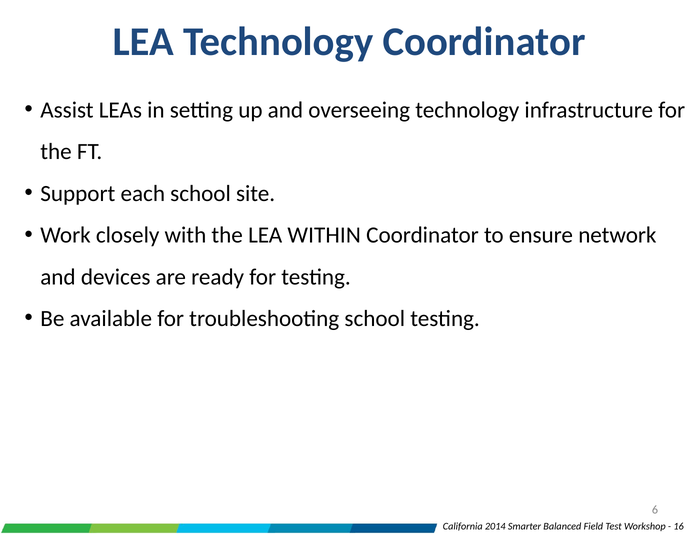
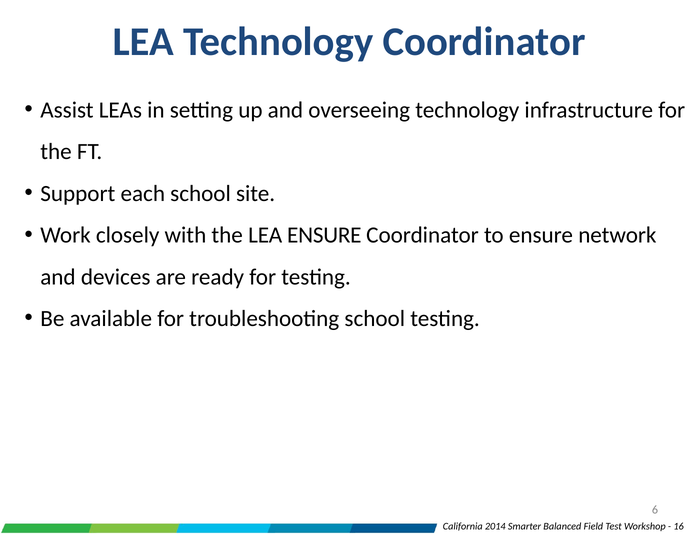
LEA WITHIN: WITHIN -> ENSURE (324, 235)
